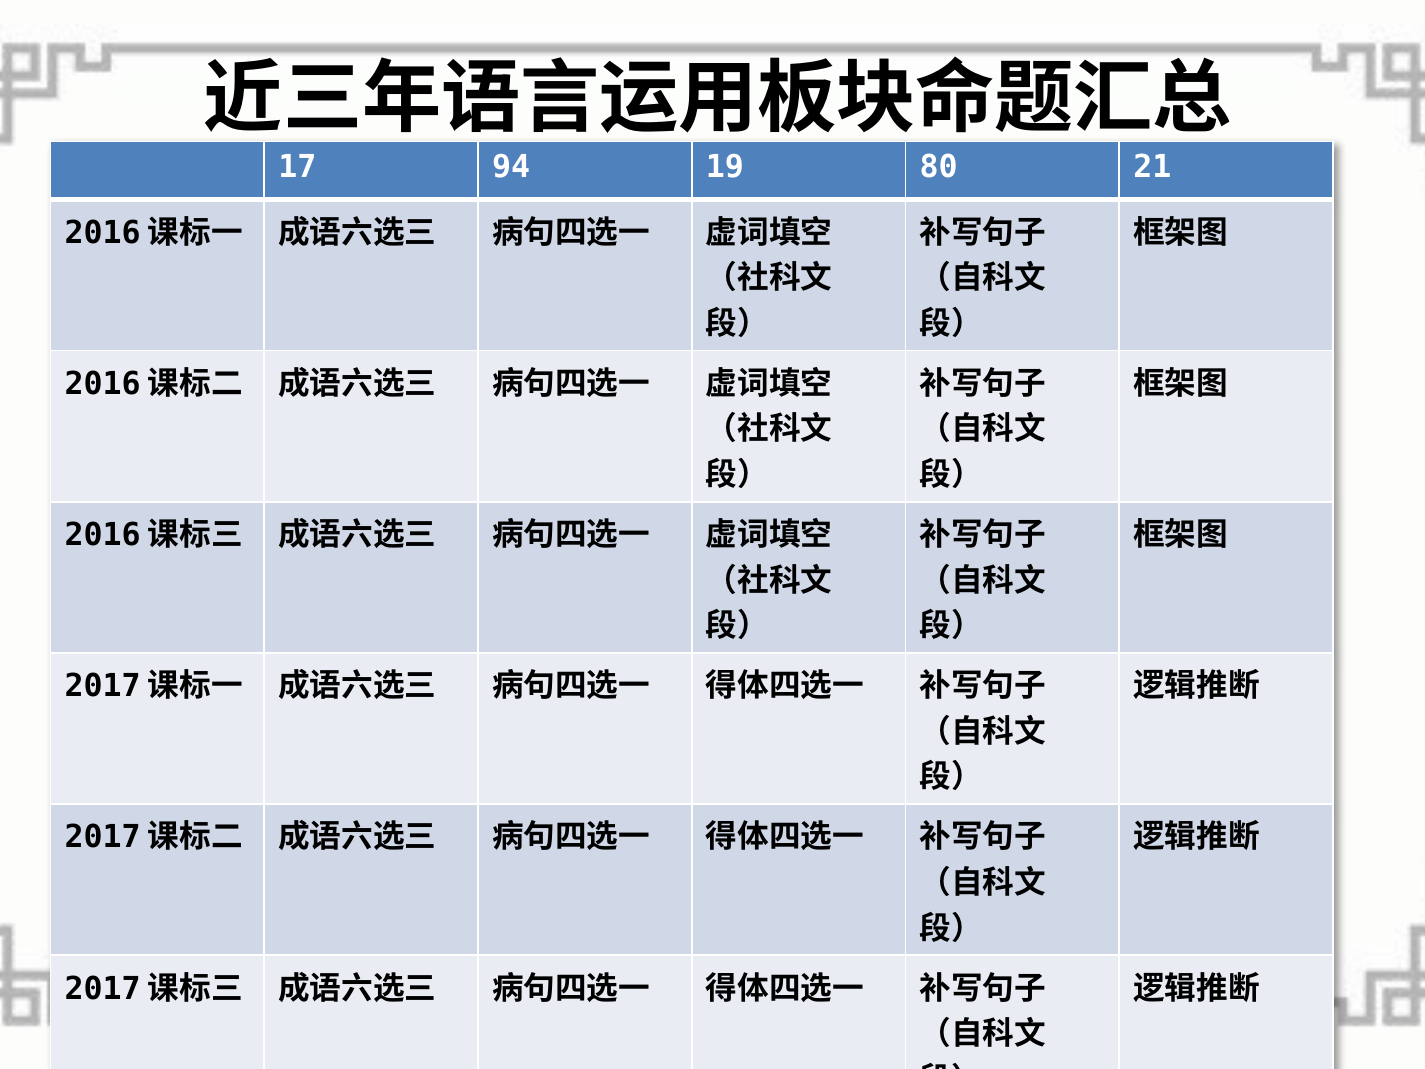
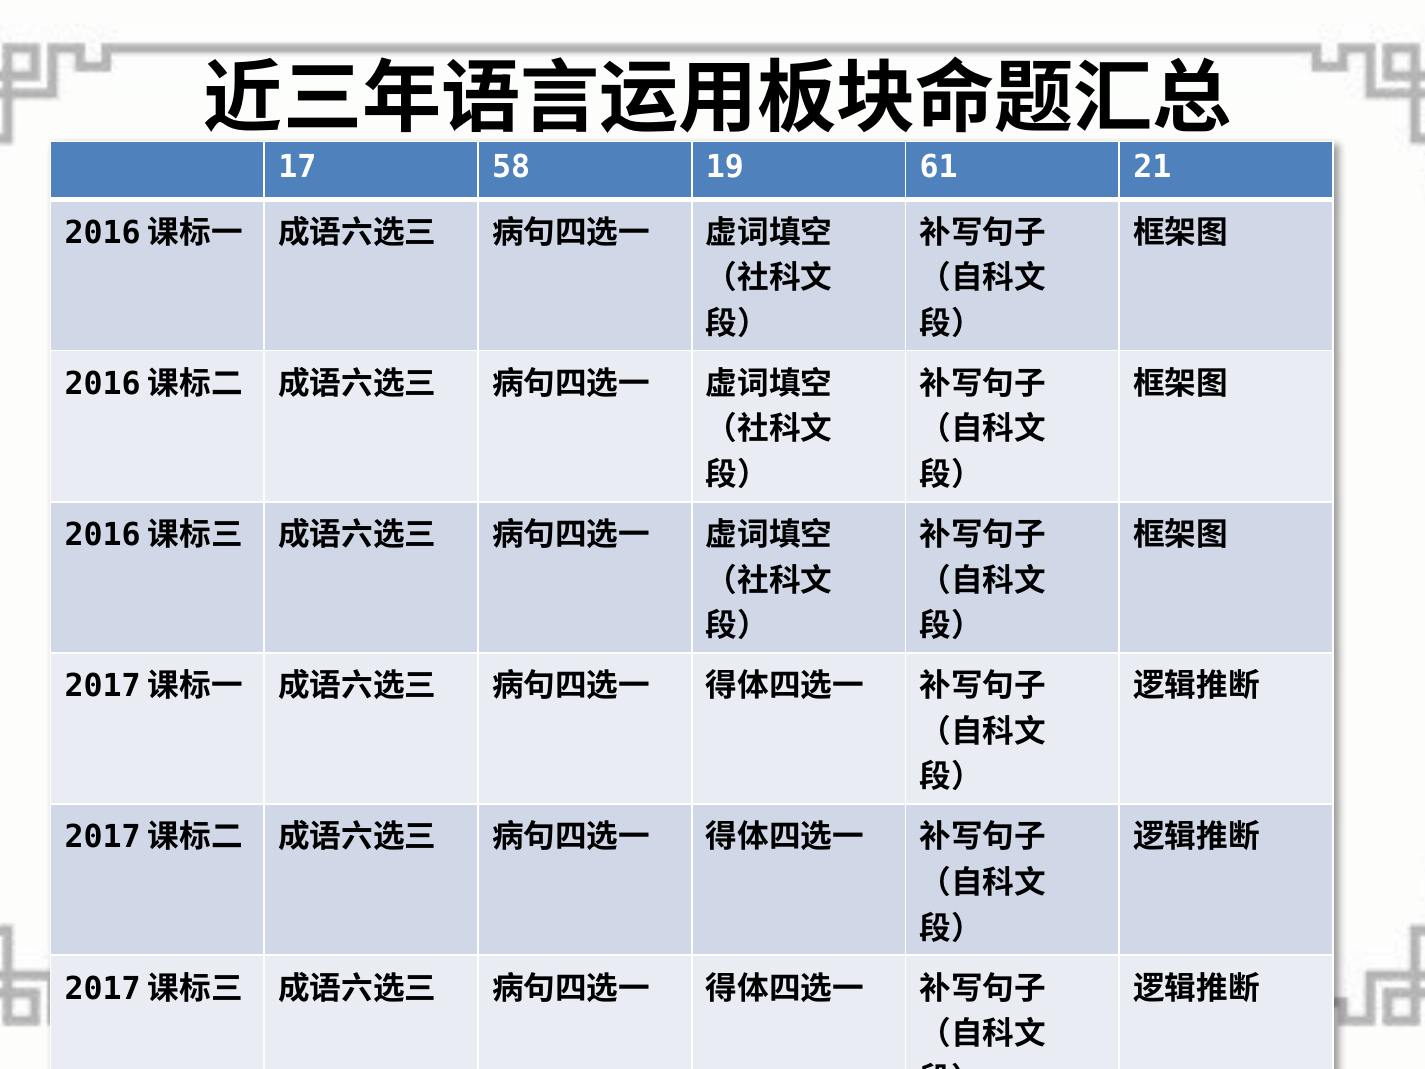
94: 94 -> 58 (511, 168)
80: 80 -> 61 (939, 168)
